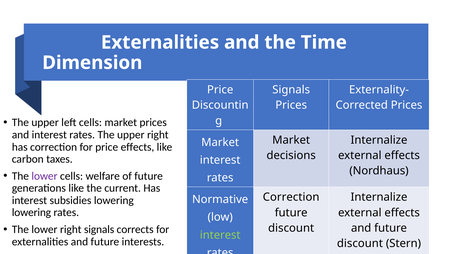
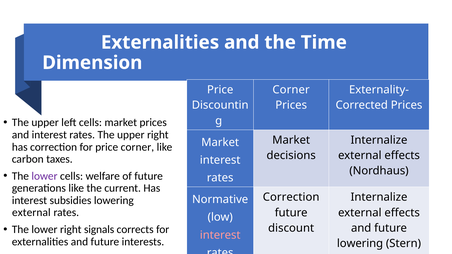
Signals: Signals -> Corner (291, 90)
price effects: effects -> corner (137, 147)
lowering: lowering -> external (31, 213)
interest colour: light green -> pink (220, 235)
discount: discount -> lowering (360, 244)
